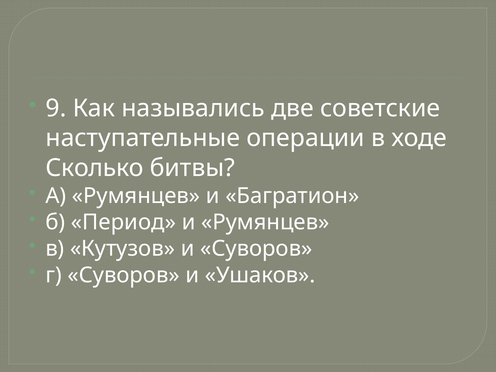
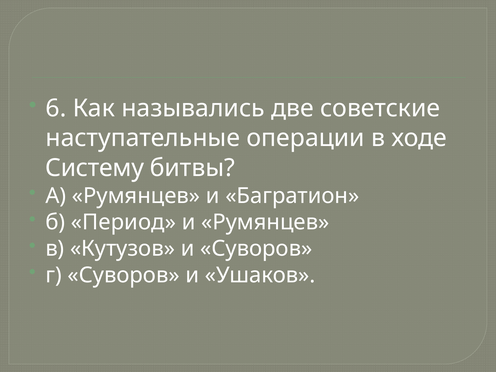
9: 9 -> 6 (56, 108)
Сколько: Сколько -> Систему (95, 168)
